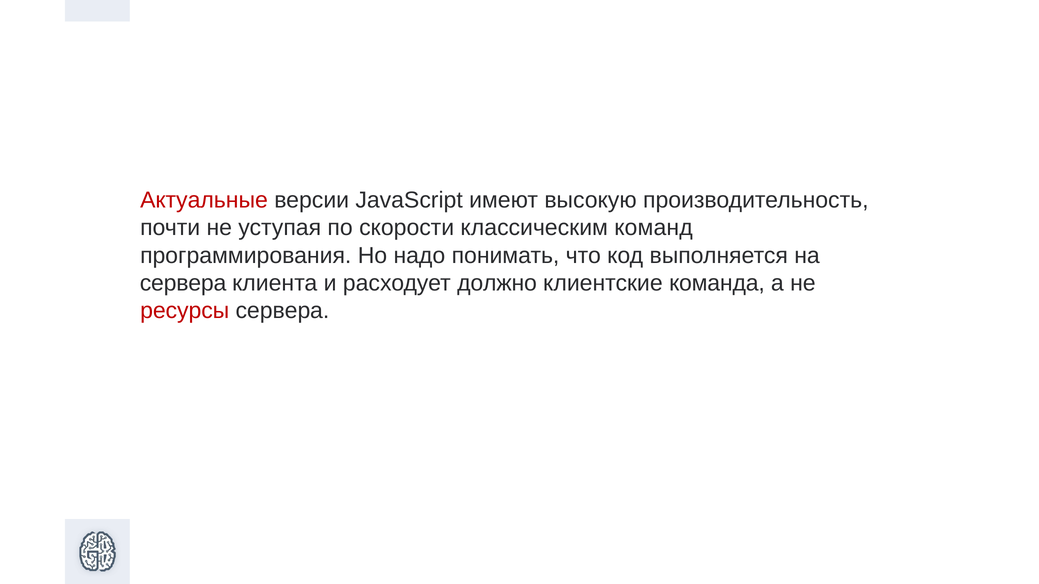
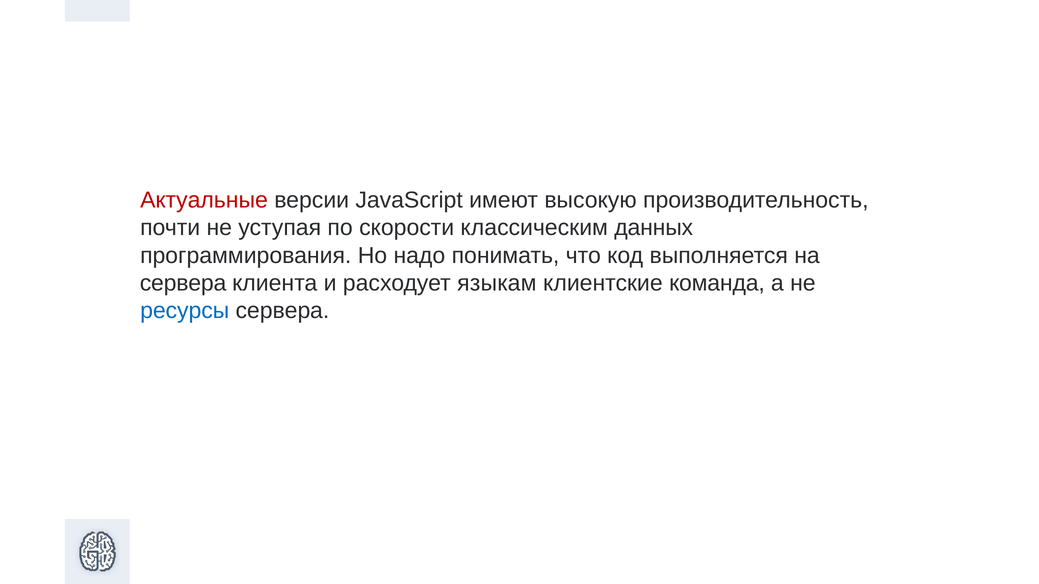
команд: команд -> данных (654, 228)
должно: должно -> языкам (497, 283)
ресурсы colour: red -> blue (185, 311)
